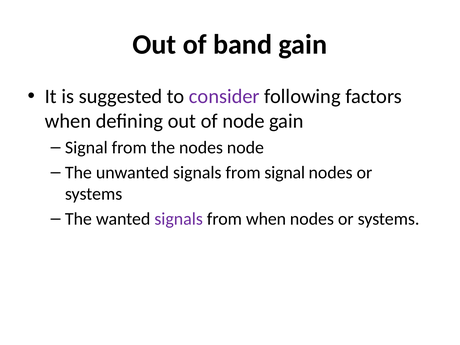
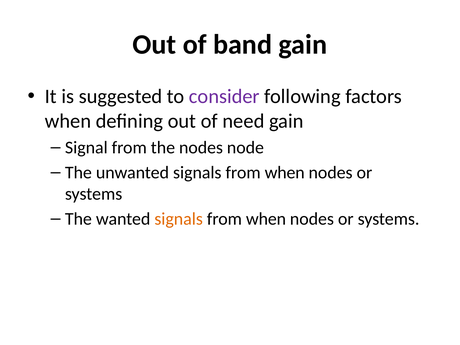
of node: node -> need (243, 121)
unwanted signals from signal: signal -> when (285, 173)
signals colour: purple -> orange (179, 219)
